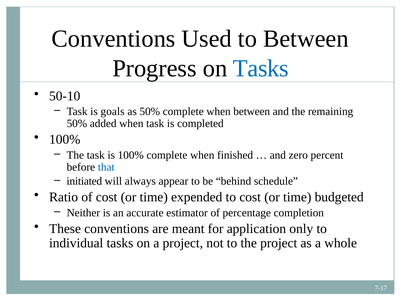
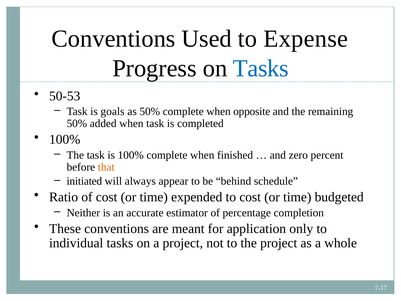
to Between: Between -> Expense (306, 39)
50-10: 50-10 -> 50-53 (65, 96)
when between: between -> opposite (252, 111)
that colour: blue -> orange (106, 167)
